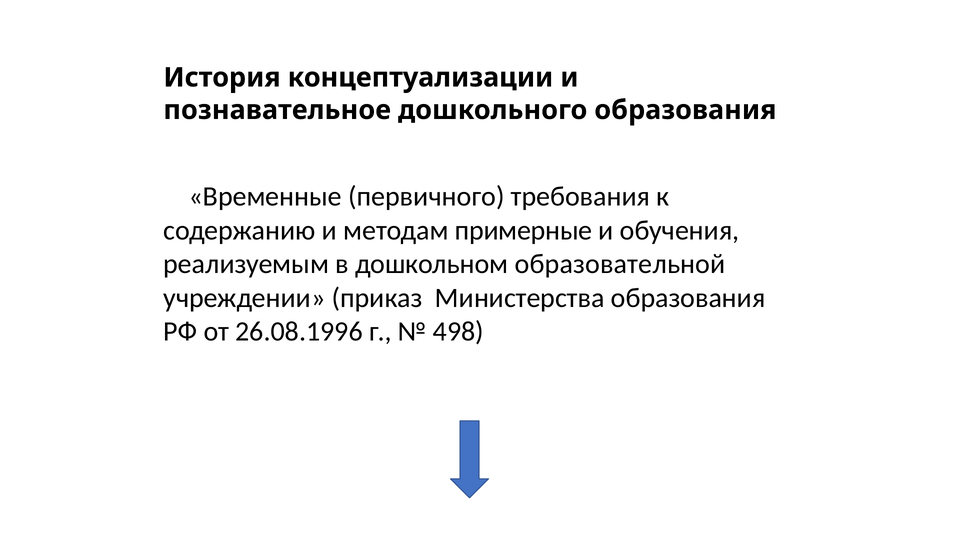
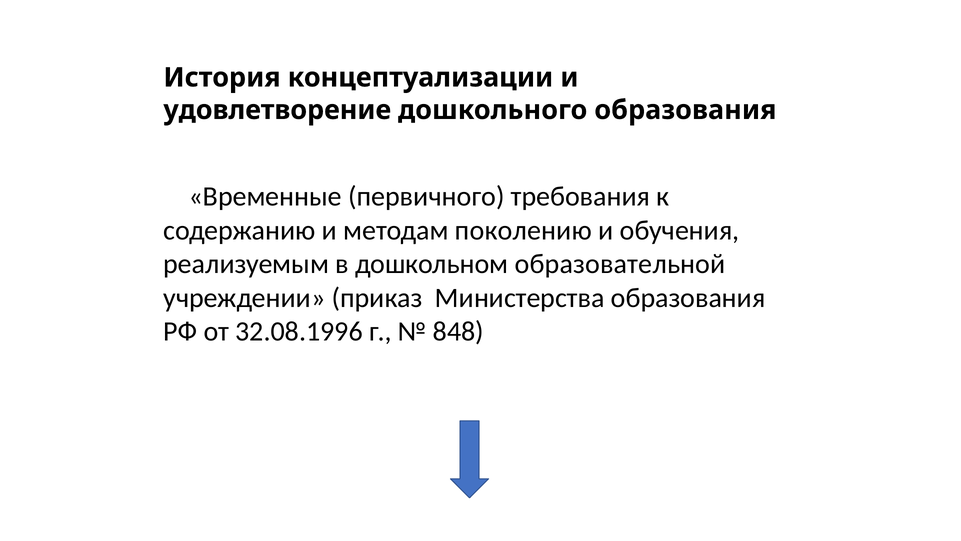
познавательное: познавательное -> удовлетворение (277, 110)
примерные: примерные -> поколению (523, 230)
26.08.1996: 26.08.1996 -> 32.08.1996 (299, 331)
498: 498 -> 848 (458, 331)
